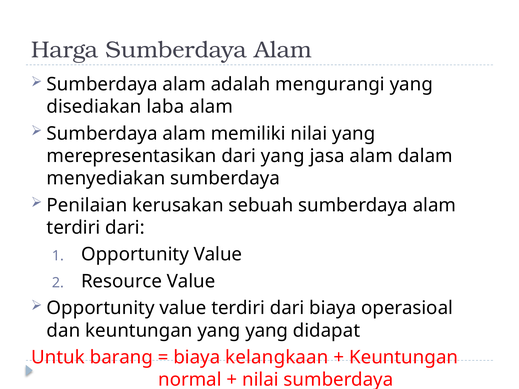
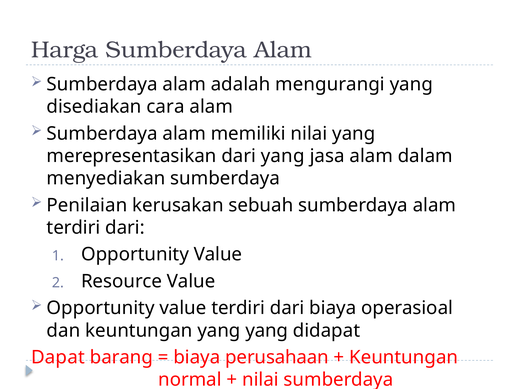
laba: laba -> cara (166, 107)
Untuk: Untuk -> Dapat (58, 358)
kelangkaan: kelangkaan -> perusahaan (277, 358)
